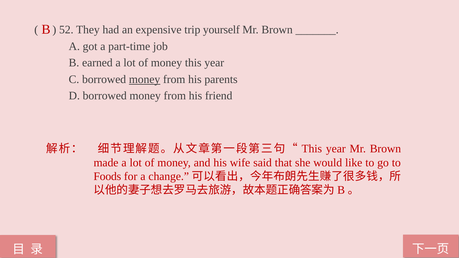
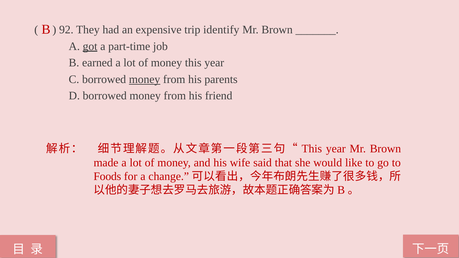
52: 52 -> 92 (66, 30)
yourself: yourself -> identify (221, 30)
got underline: none -> present (90, 46)
